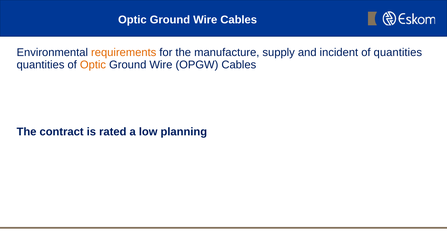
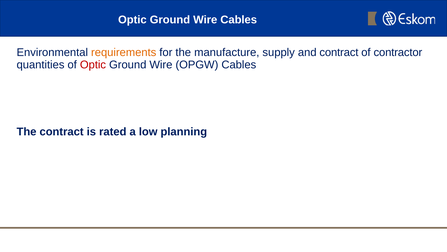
and incident: incident -> contract (339, 53)
of quantities: quantities -> contractor (398, 53)
Optic colour: orange -> red (93, 65)
